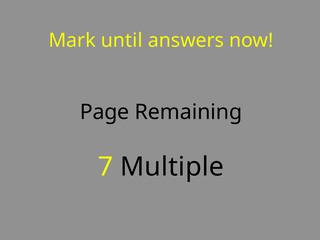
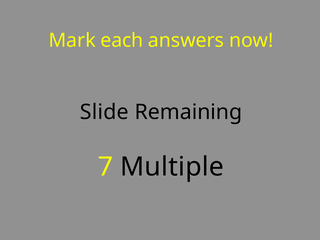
until: until -> each (122, 41)
Page: Page -> Slide (104, 112)
